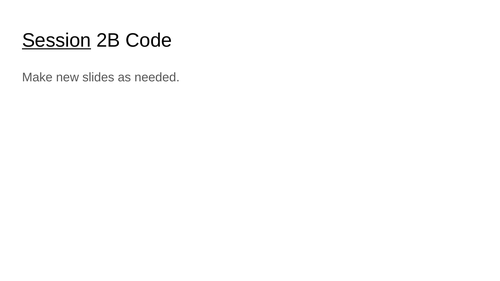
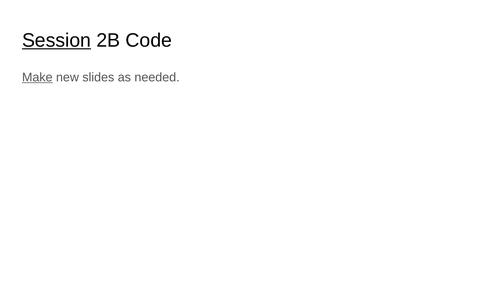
Make underline: none -> present (37, 77)
